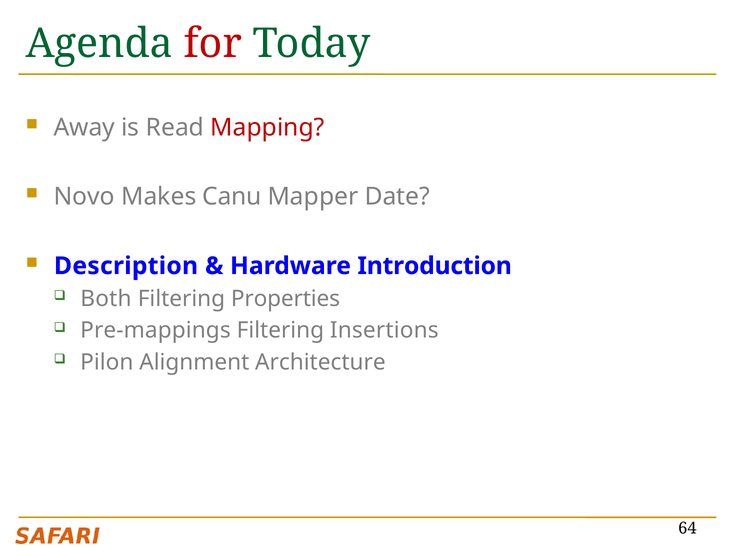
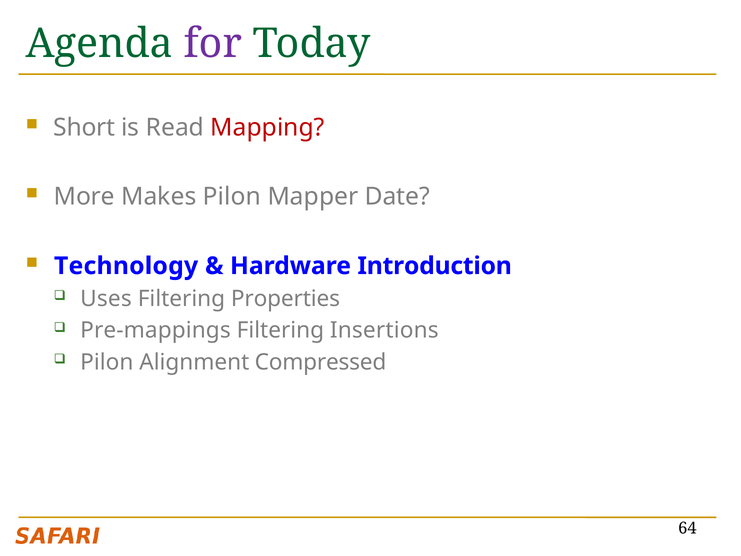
for colour: red -> purple (213, 44)
Away: Away -> Short (84, 128)
Novo: Novo -> More (84, 197)
Makes Canu: Canu -> Pilon (232, 197)
Description: Description -> Technology (126, 266)
Both: Both -> Uses (106, 299)
Architecture: Architecture -> Compressed (321, 362)
